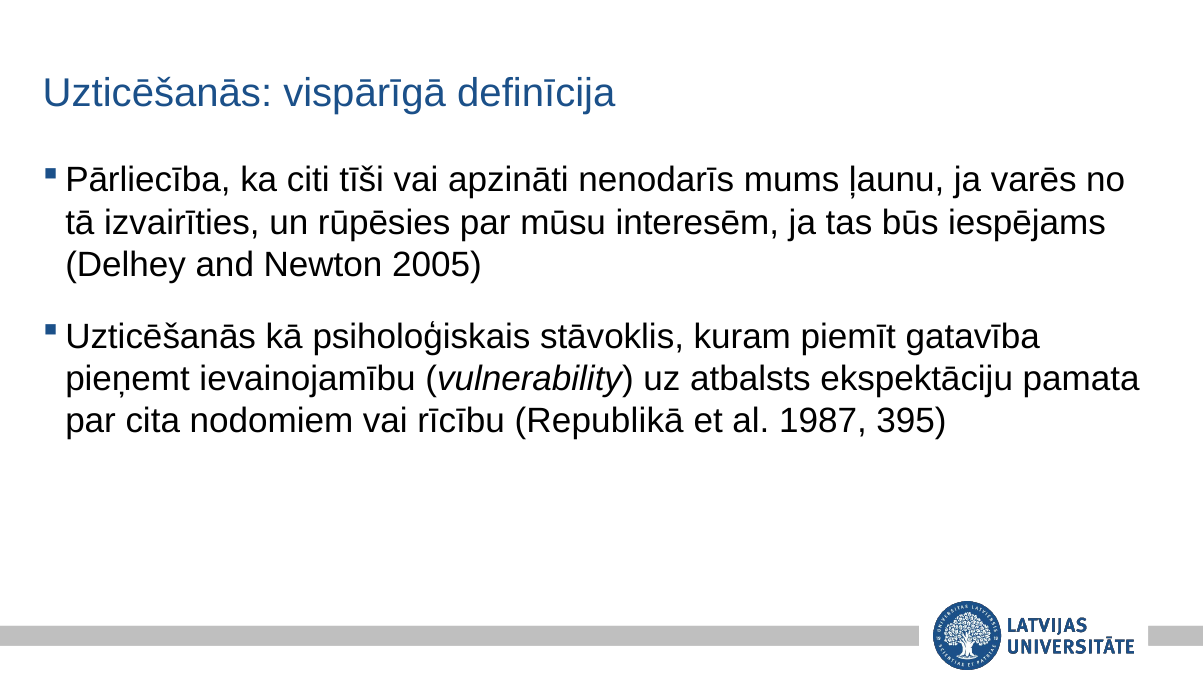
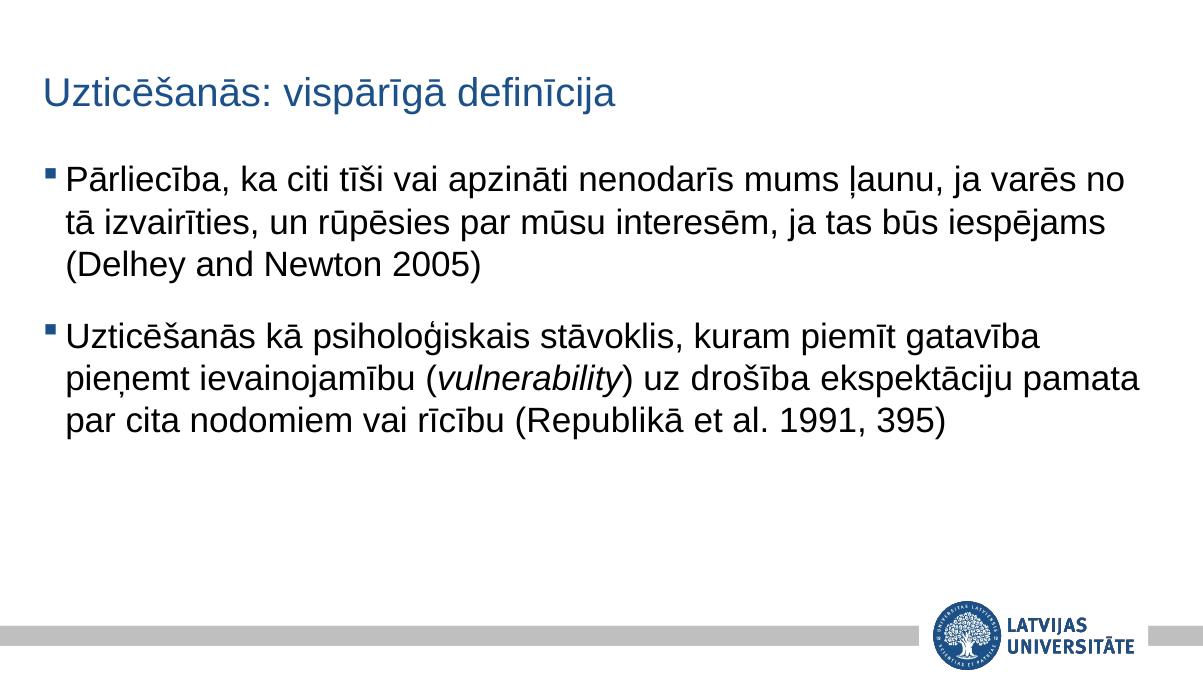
atbalsts: atbalsts -> drošība (750, 379)
1987: 1987 -> 1991 (823, 421)
